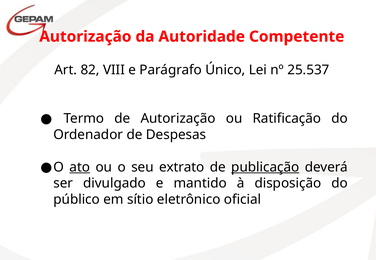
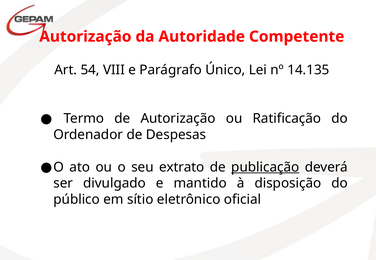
82: 82 -> 54 (90, 70)
25.537: 25.537 -> 14.135 (308, 70)
ato underline: present -> none (80, 167)
